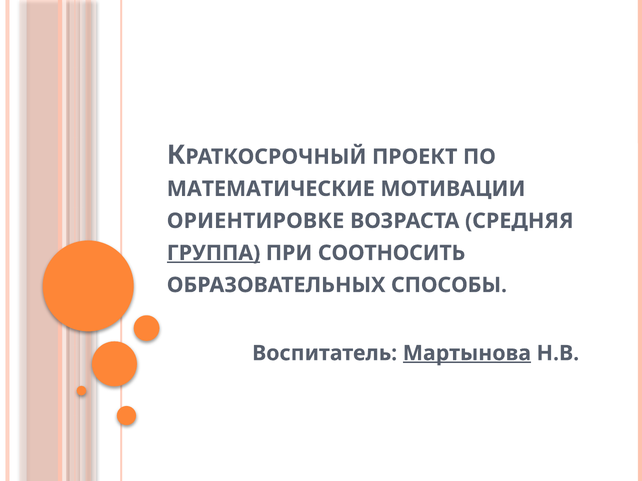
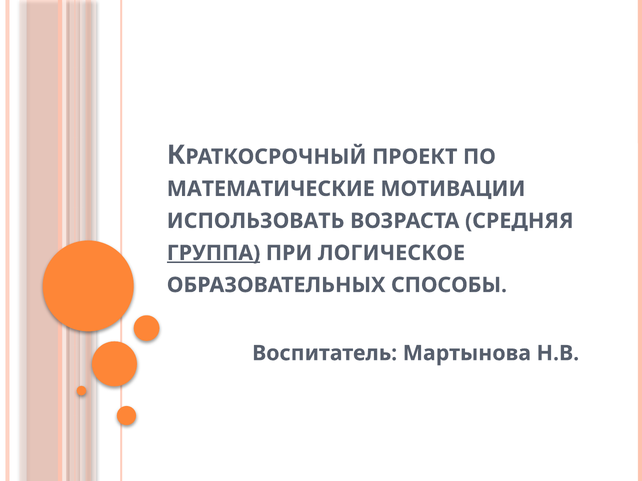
ОРИЕНТИРОВКЕ: ОРИЕНТИРОВКЕ -> ИСПОЛЬЗОВАТЬ (256, 221)
СООТНОСИТЬ: СООТНОСИТЬ -> ЛОГИЧЕСКОЕ (391, 253)
Мартынова underline: present -> none (467, 354)
